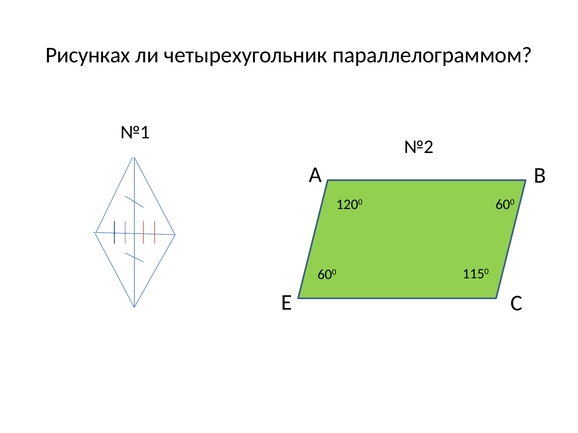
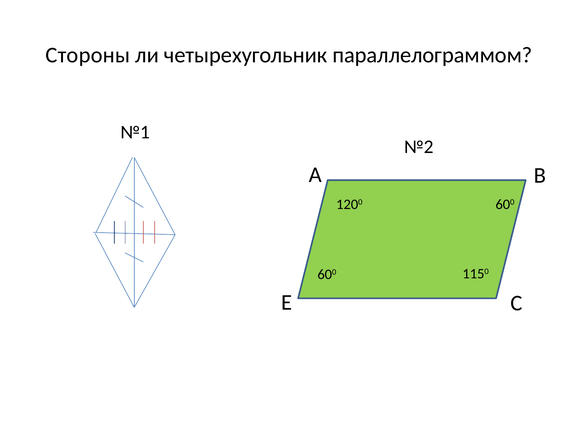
Рисунках: Рисунках -> Стороны (88, 55)
